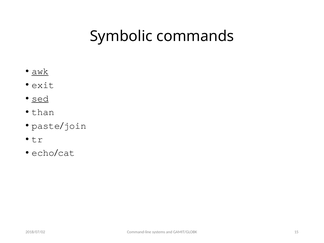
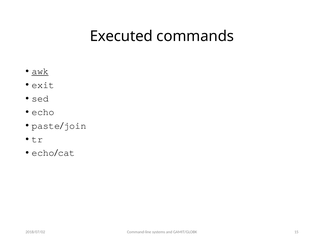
Symbolic: Symbolic -> Executed (121, 36)
sed underline: present -> none (40, 99)
than: than -> echo (43, 112)
